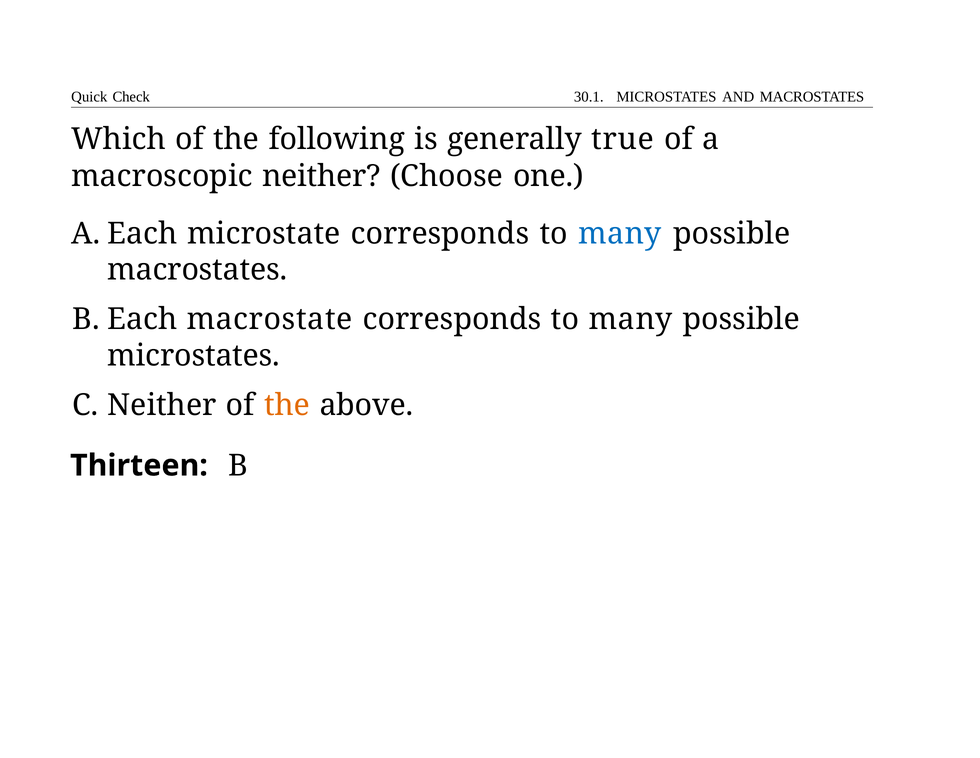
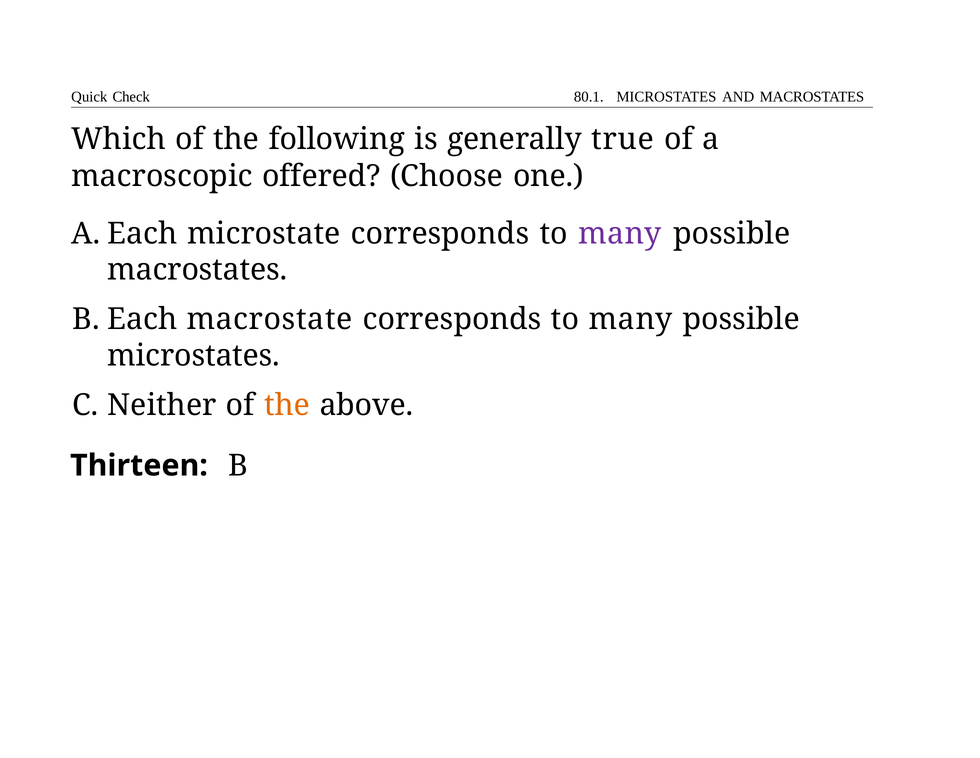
30.1: 30.1 -> 80.1 (589, 97)
macroscopic neither: neither -> offered (321, 176)
many colour: blue -> purple (620, 233)
